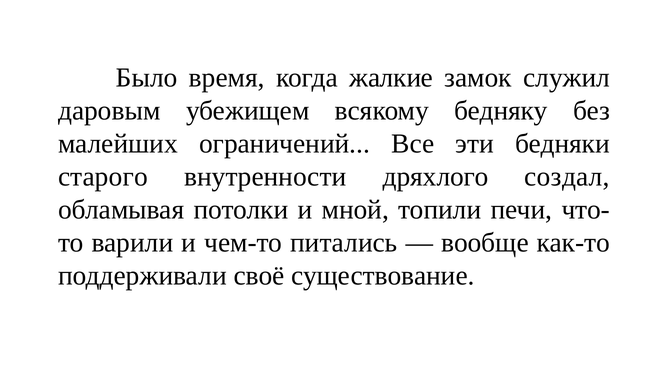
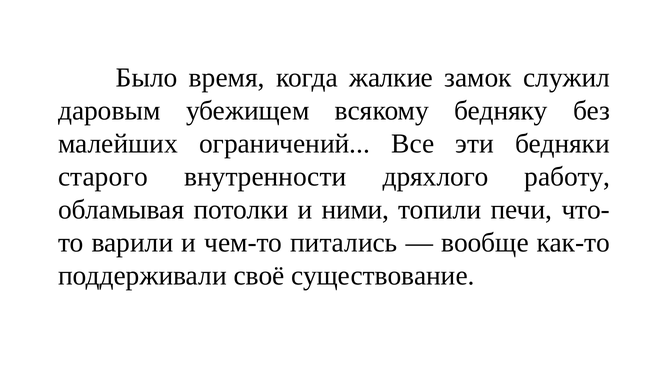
создал: создал -> работу (567, 177)
мной: мной -> ними (355, 210)
